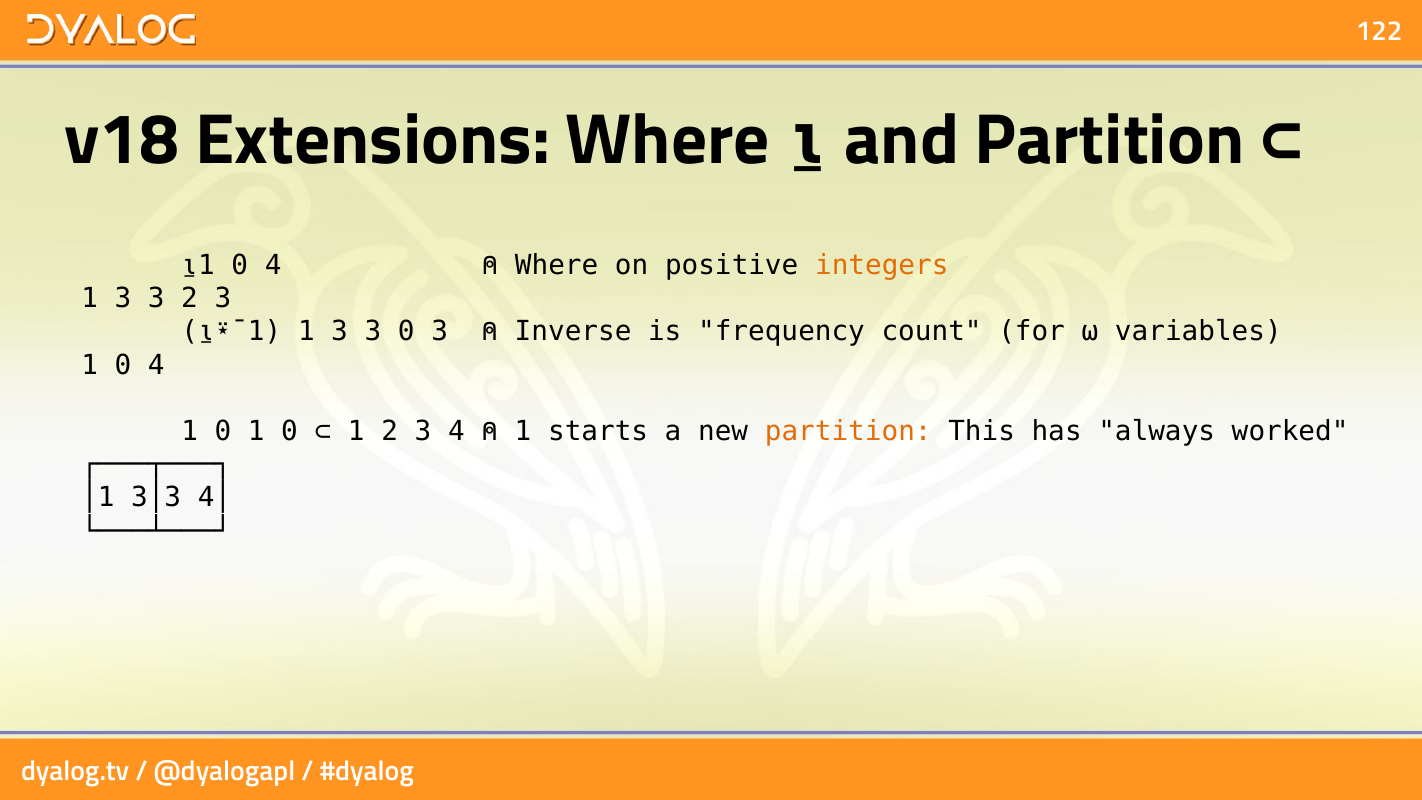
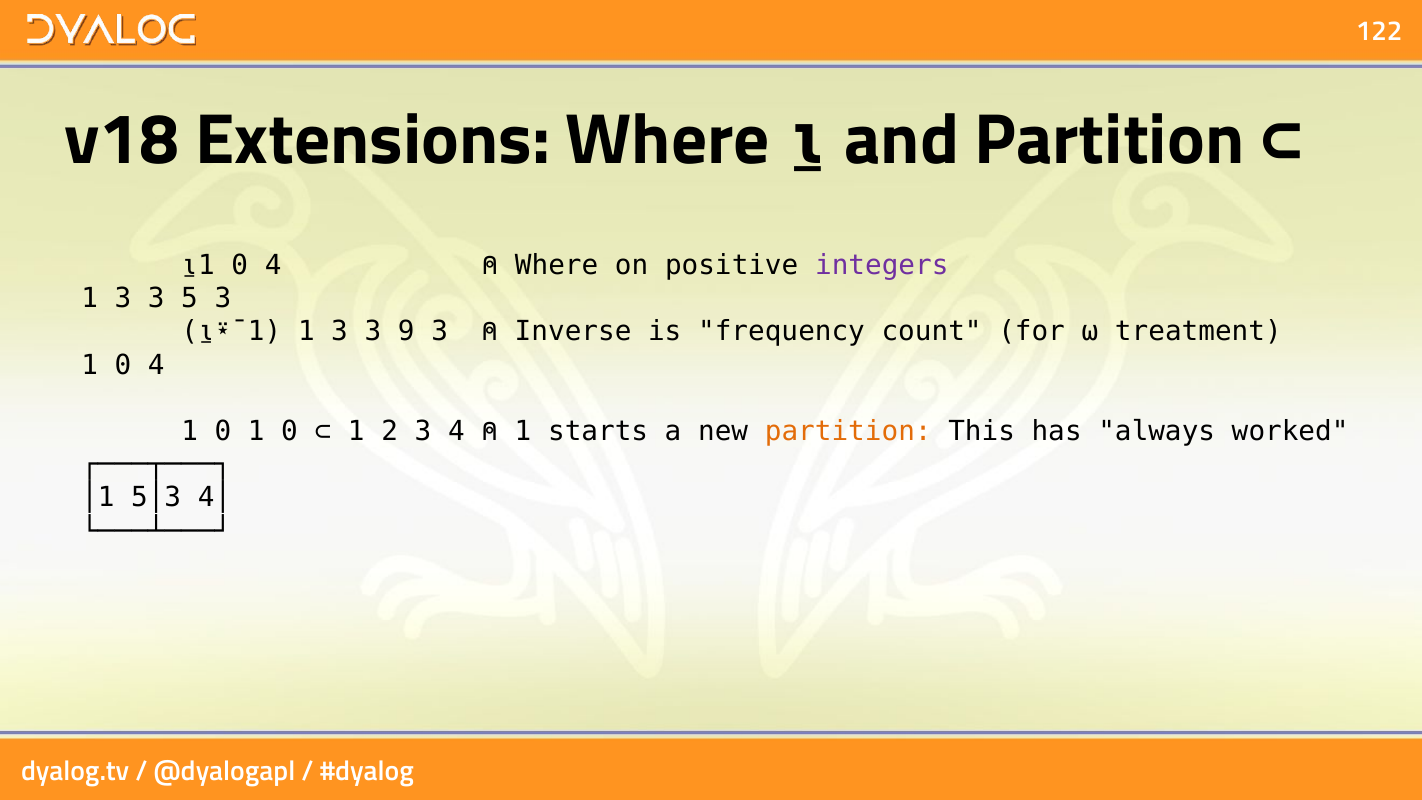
integers colour: orange -> purple (882, 265)
3 2: 2 -> 5 (190, 299)
3 0: 0 -> 9 (406, 332)
variables: variables -> treatment (1198, 332)
3│3: 3│3 -> 5│3 (156, 498)
